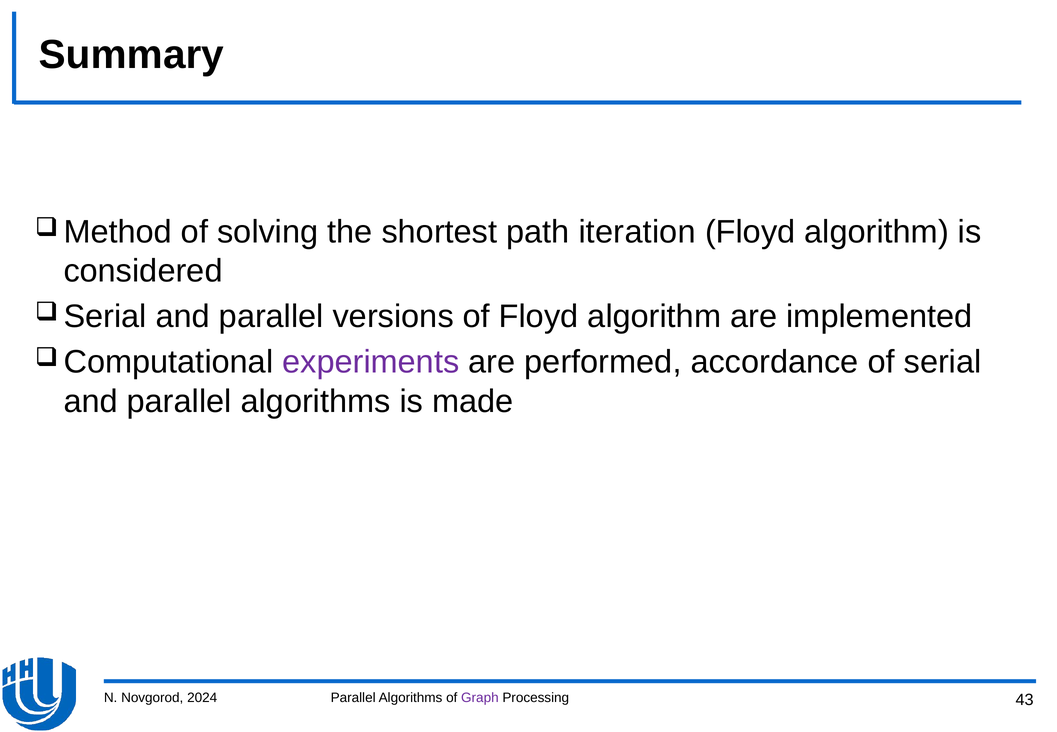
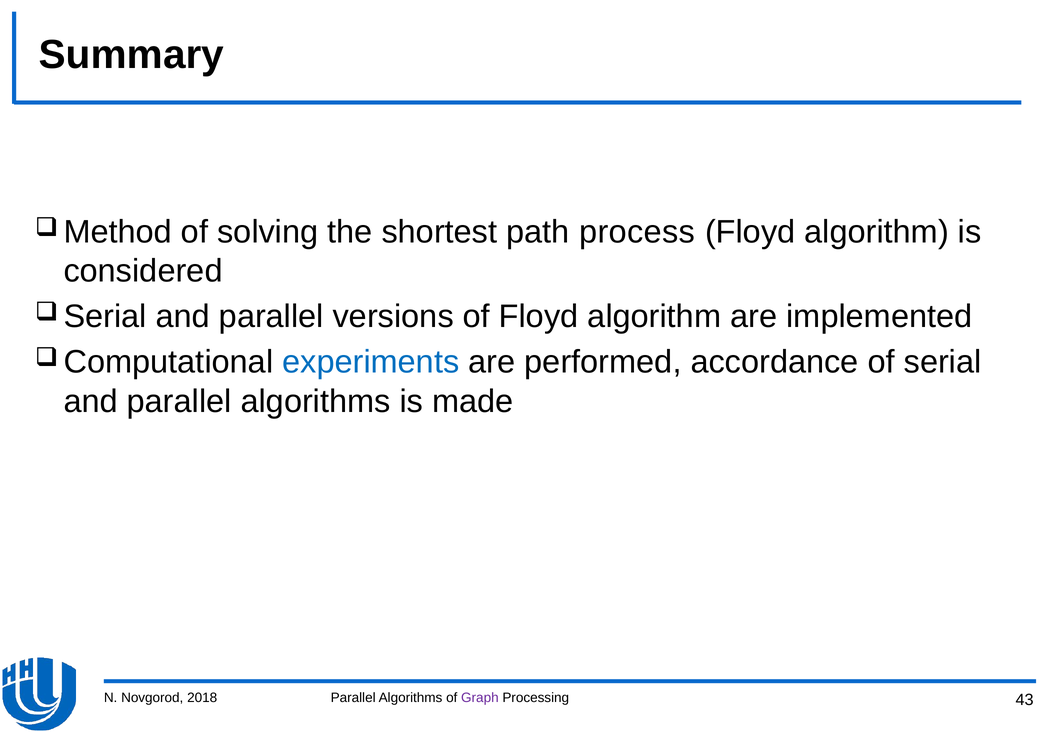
iteration: iteration -> process (637, 232)
experiments colour: purple -> blue (371, 362)
2024: 2024 -> 2018 (202, 698)
